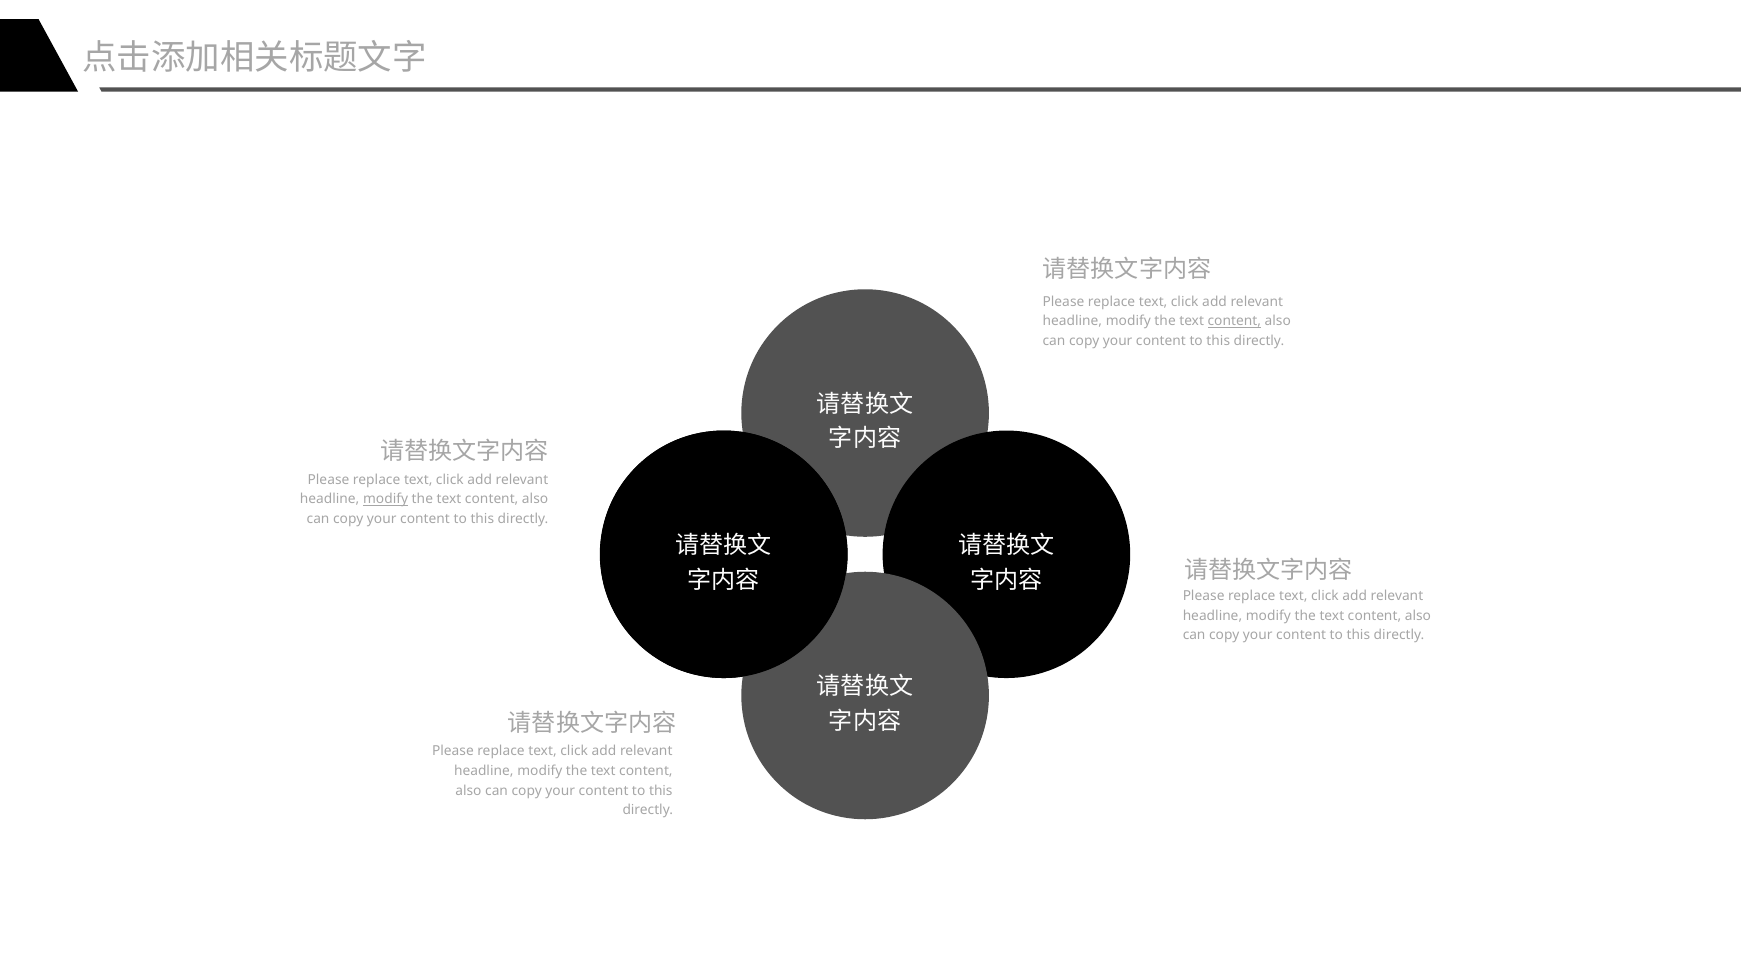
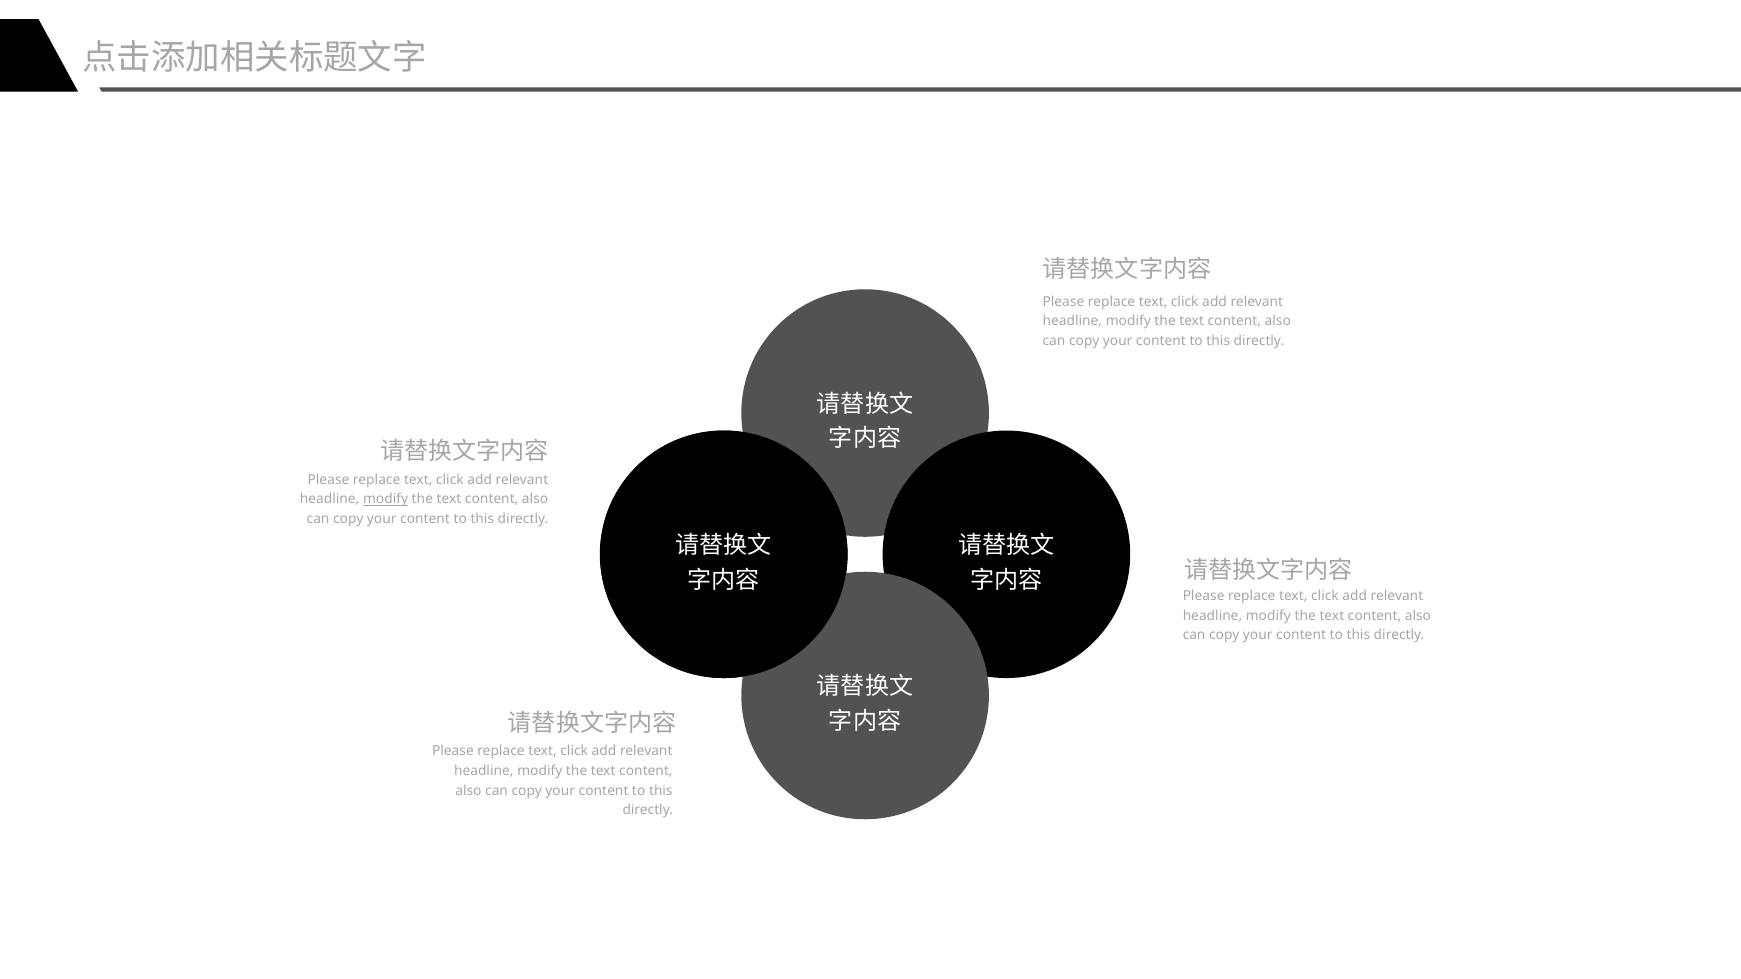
content underline: present -> none (1234, 322)
